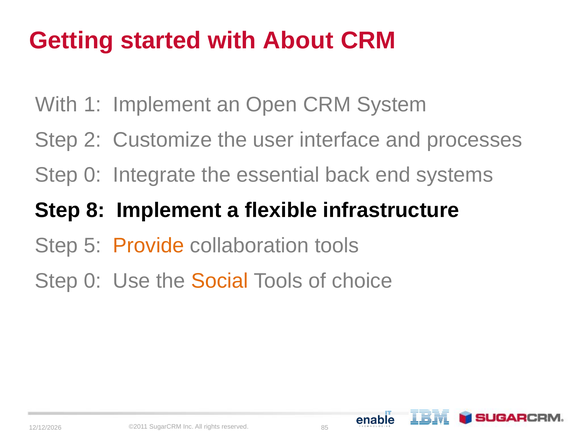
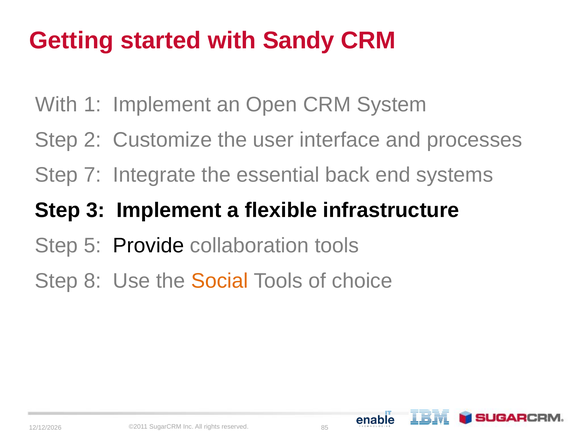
About: About -> Sandy (299, 40)
0: 0 -> 7 (93, 175)
8: 8 -> 3 (95, 210)
Provide colour: orange -> black (149, 245)
0: 0 -> 8 (93, 281)
